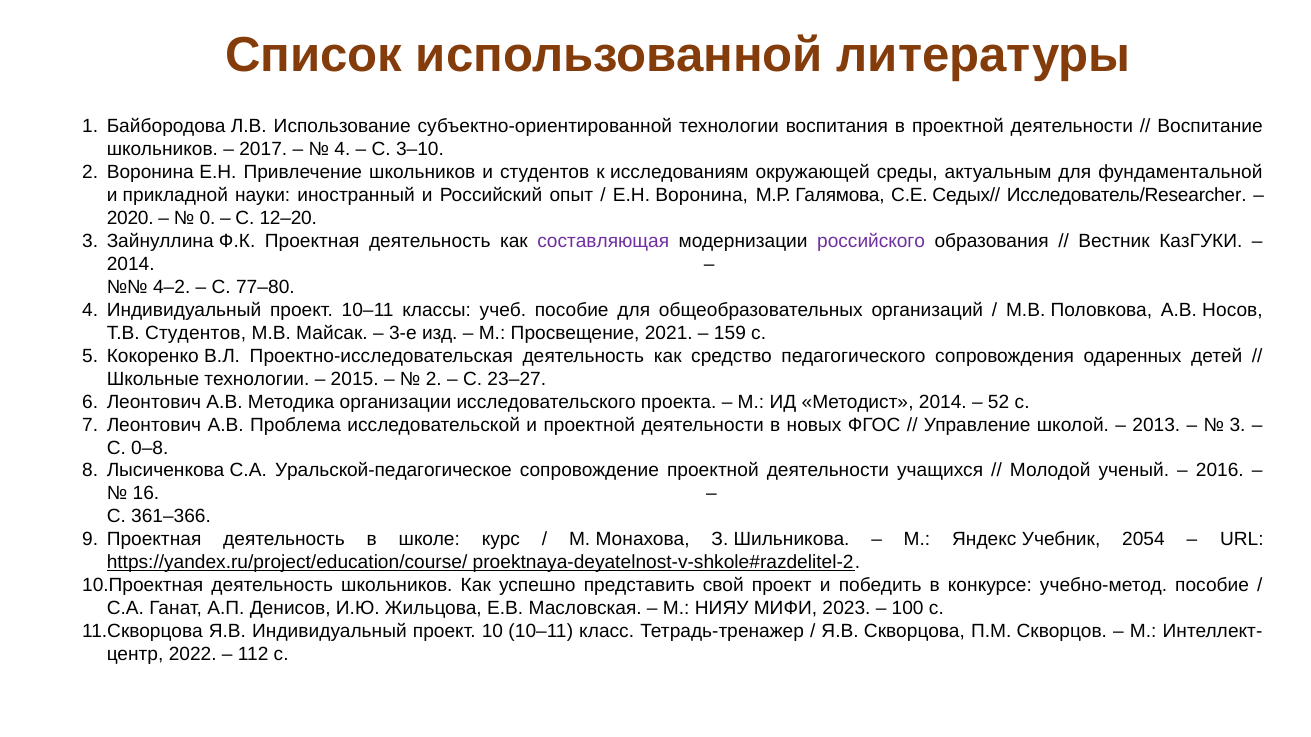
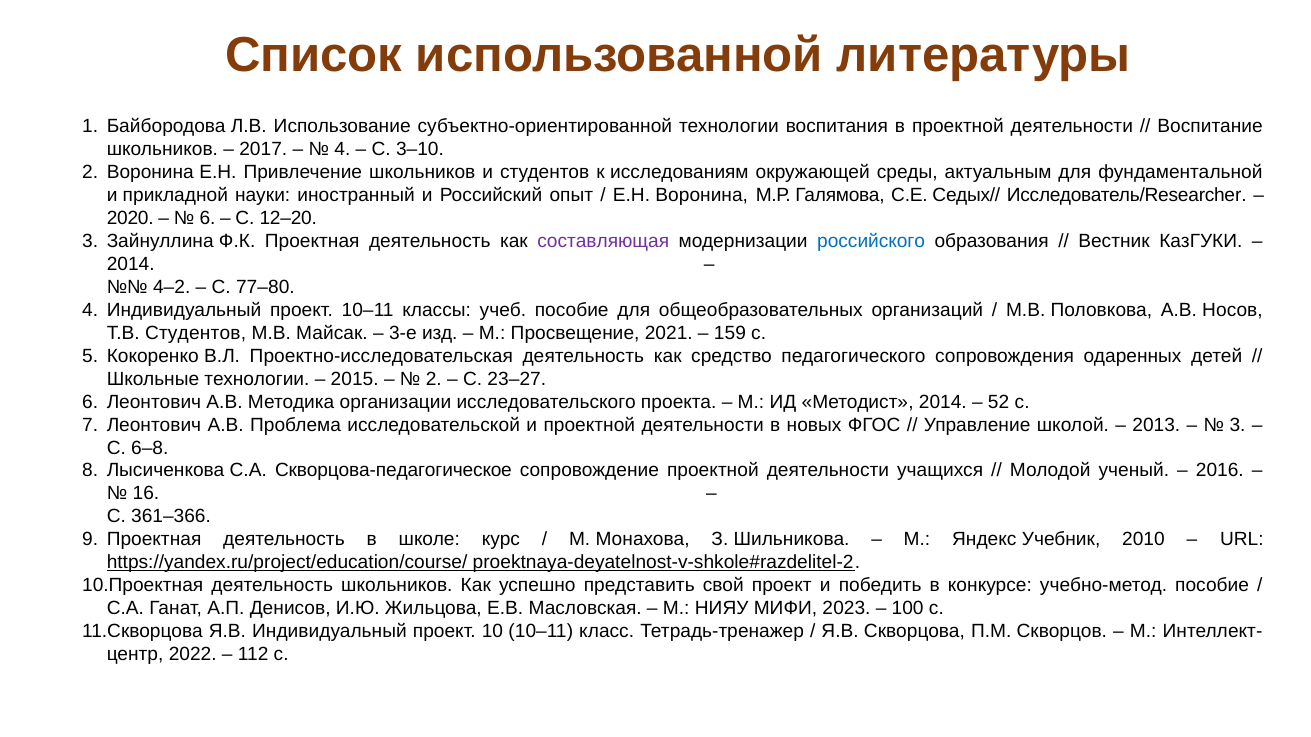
0: 0 -> 6 (208, 218)
российского colour: purple -> blue (871, 241)
0–8: 0–8 -> 6–8 (150, 448)
Уральской-педагогическое: Уральской-педагогическое -> Скворцова-педагогическое (393, 471)
2054: 2054 -> 2010 (1143, 540)
